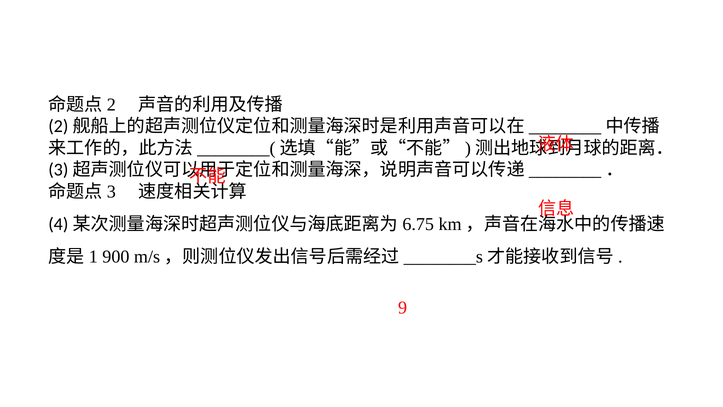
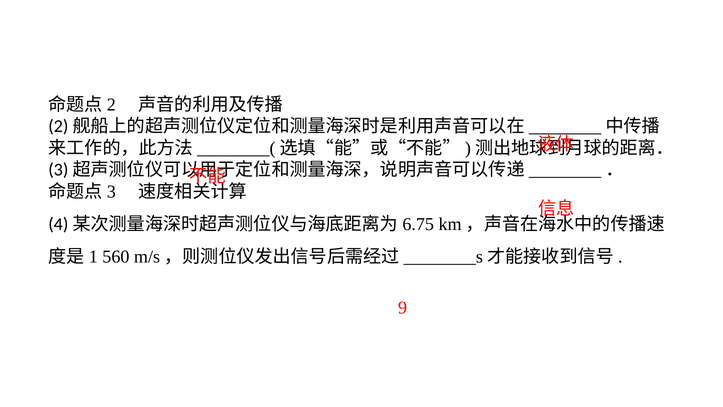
900: 900 -> 560 (116, 257)
